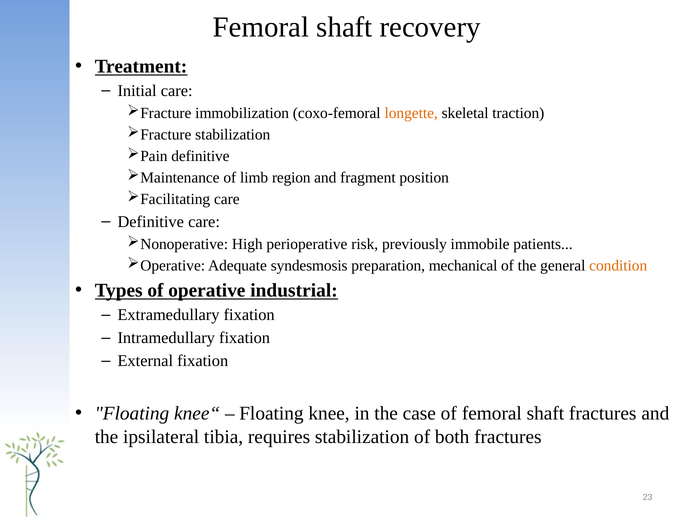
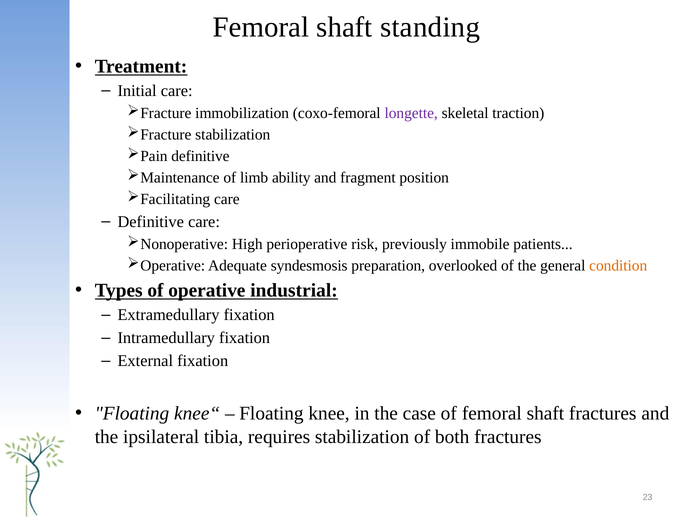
recovery: recovery -> standing (430, 27)
longette colour: orange -> purple (411, 113)
region: region -> ability (291, 178)
mechanical: mechanical -> overlooked (463, 265)
